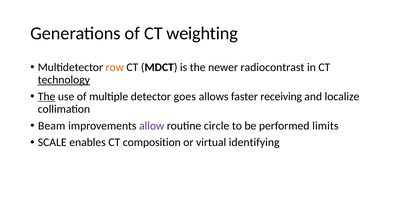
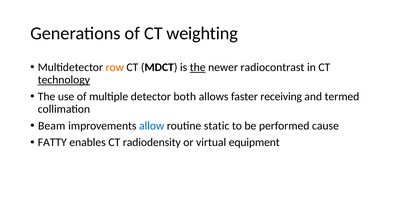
the underline: none -> present (198, 67)
The underline: present -> none (47, 96)
goes: goes -> both (185, 96)
localize: localize -> termed (342, 96)
allow colour: purple -> blue (152, 126)
circle: circle -> static (217, 126)
limits: limits -> cause (325, 126)
SCALE: SCALE -> FATTY (52, 142)
composition: composition -> radiodensity (152, 142)
identifying: identifying -> equipment (254, 142)
